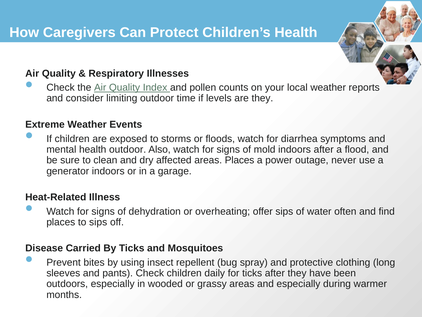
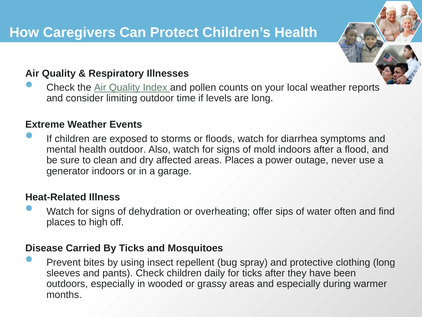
are they: they -> long (262, 98)
to sips: sips -> high (98, 222)
